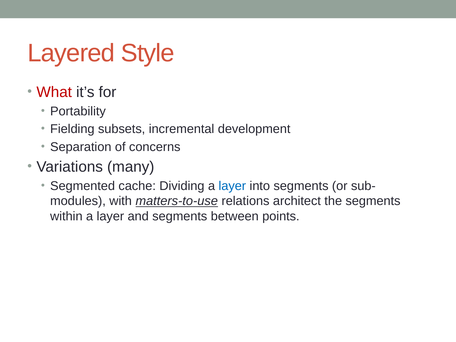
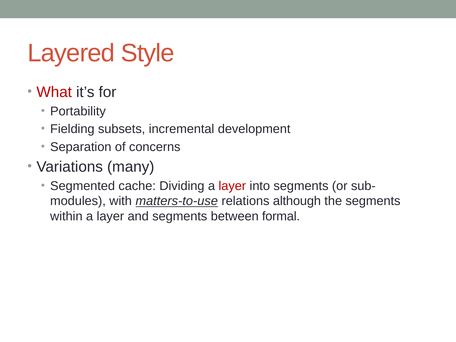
layer colour: blue -> red (232, 186)
architect: architect -> although (297, 201)
points: points -> formal (281, 216)
